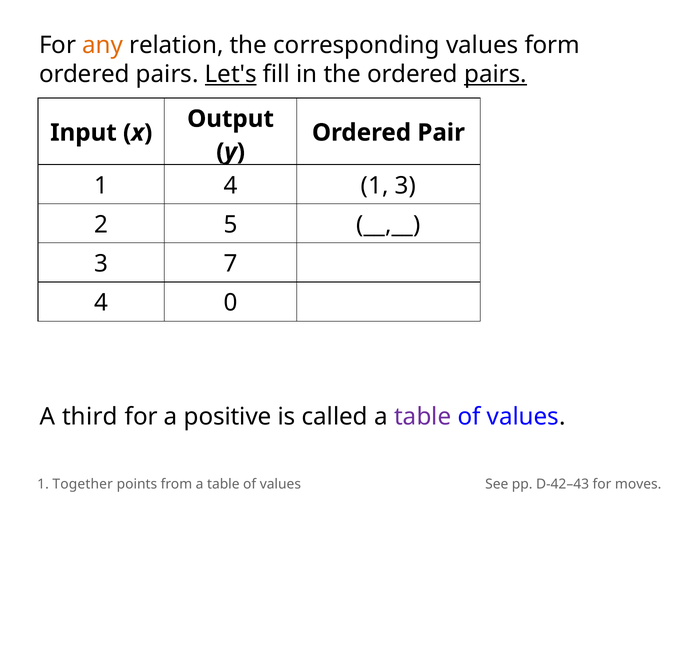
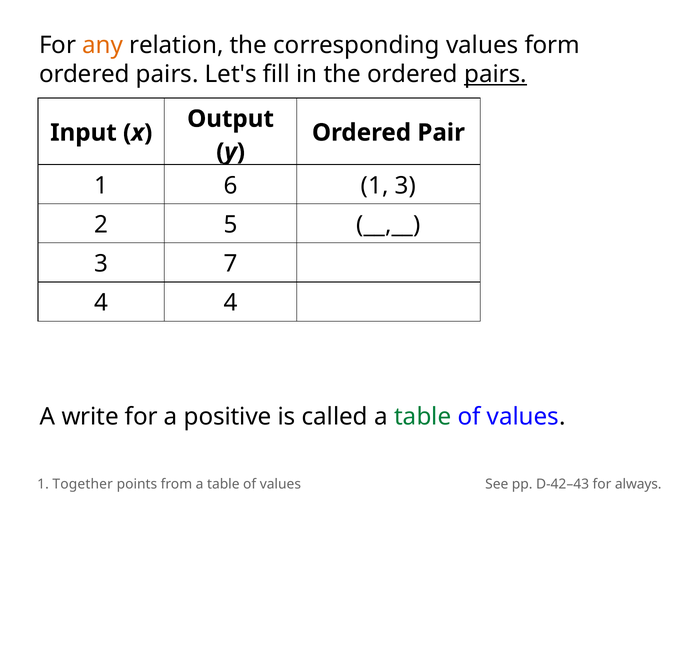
Let's underline: present -> none (231, 74)
1 4: 4 -> 6 (231, 185)
4 0: 0 -> 4 (231, 303)
third: third -> write (90, 416)
table colour: purple -> green (423, 416)
moves: moves -> always (638, 484)
